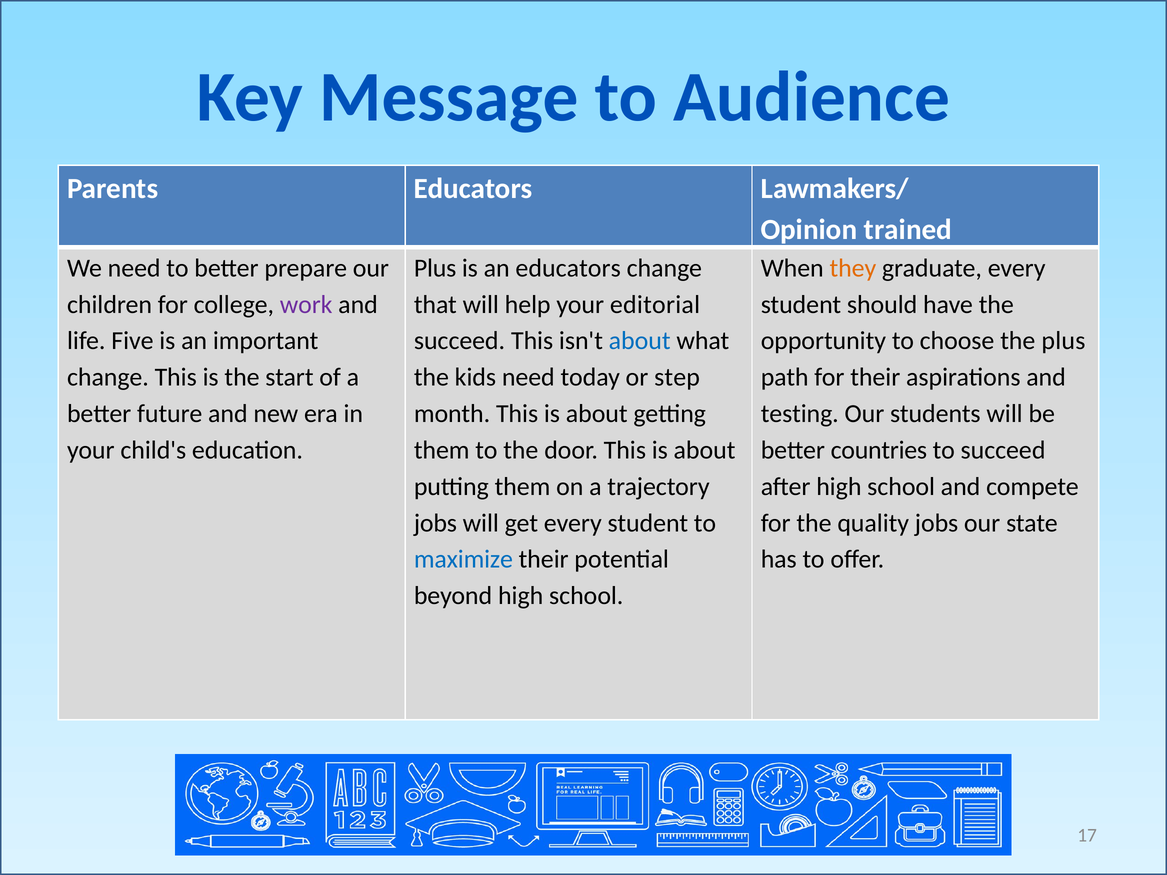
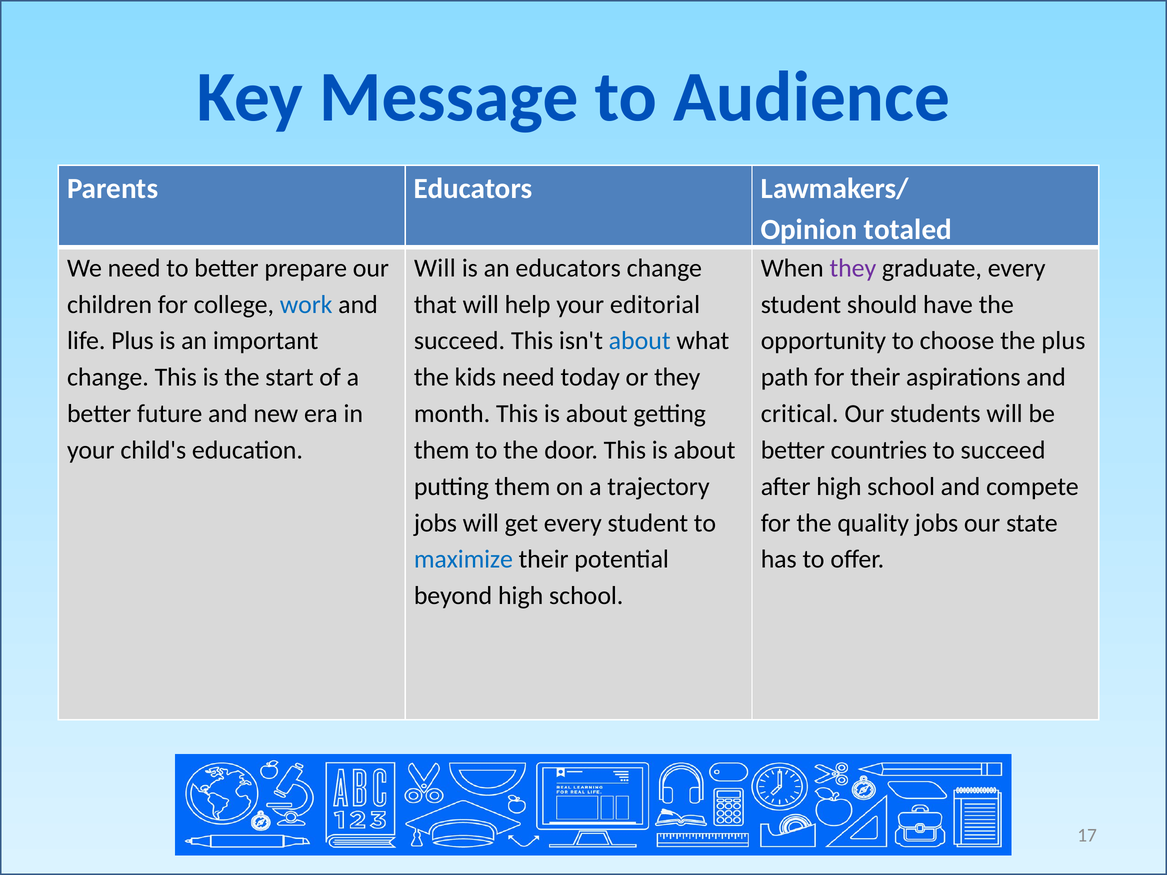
trained: trained -> totaled (908, 230)
Plus: Plus -> Will (435, 268)
they colour: orange -> purple (853, 268)
work colour: purple -> blue (306, 305)
life Five: Five -> Plus (133, 341)
or step: step -> they (677, 377)
testing: testing -> critical (800, 414)
